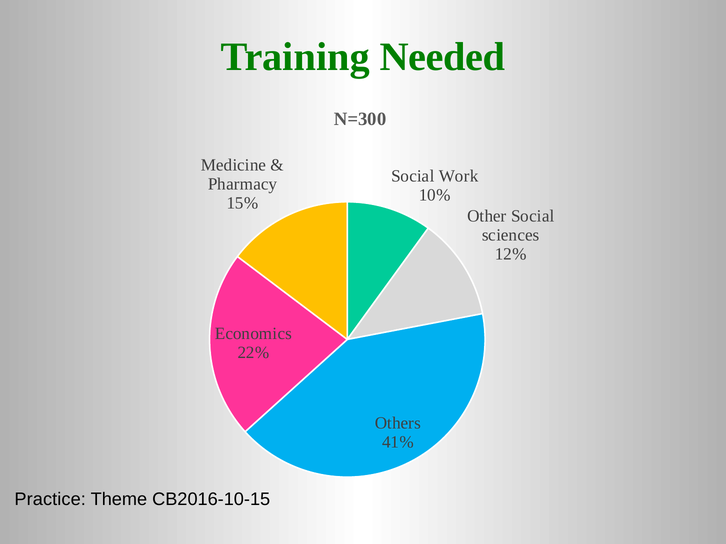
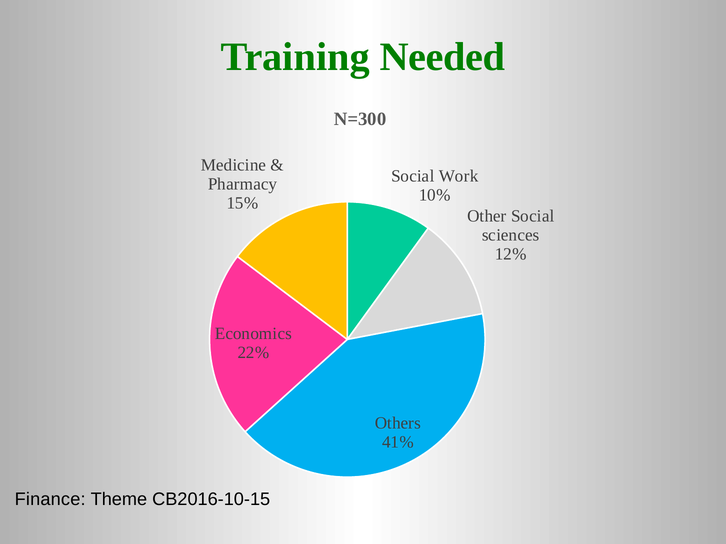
Practice: Practice -> Finance (50, 500)
